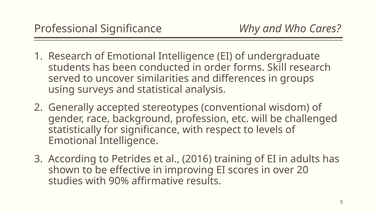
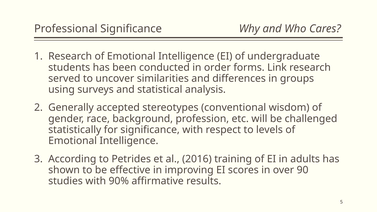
Skill: Skill -> Link (277, 67)
20: 20 -> 90 (303, 170)
